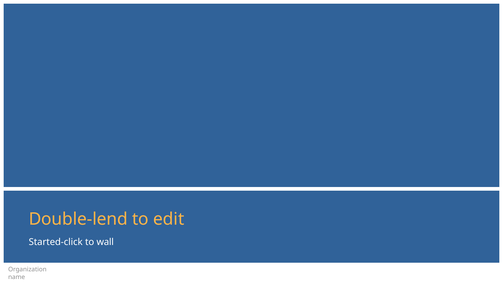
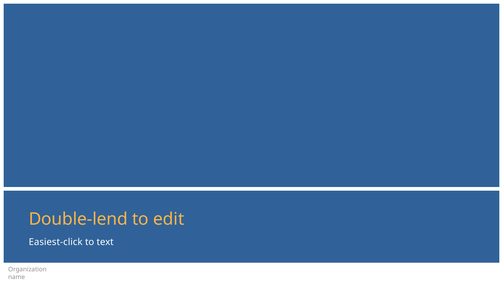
Started-click: Started-click -> Easiest-click (56, 242)
wall: wall -> text (105, 242)
